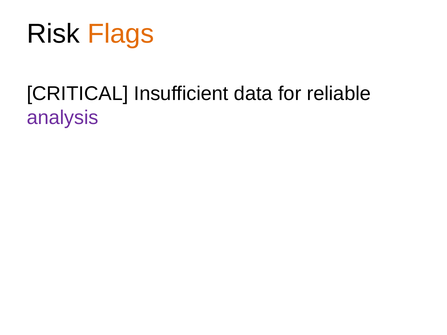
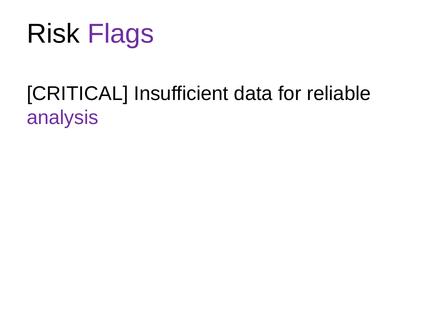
Flags colour: orange -> purple (121, 34)
